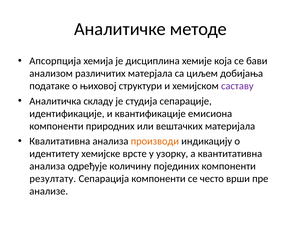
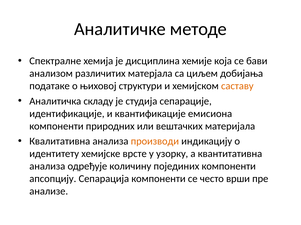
Aпсорпција: Aпсорпција -> Спектралне (55, 61)
саставу colour: purple -> orange (237, 86)
резултату: резултату -> апсопцију (53, 179)
